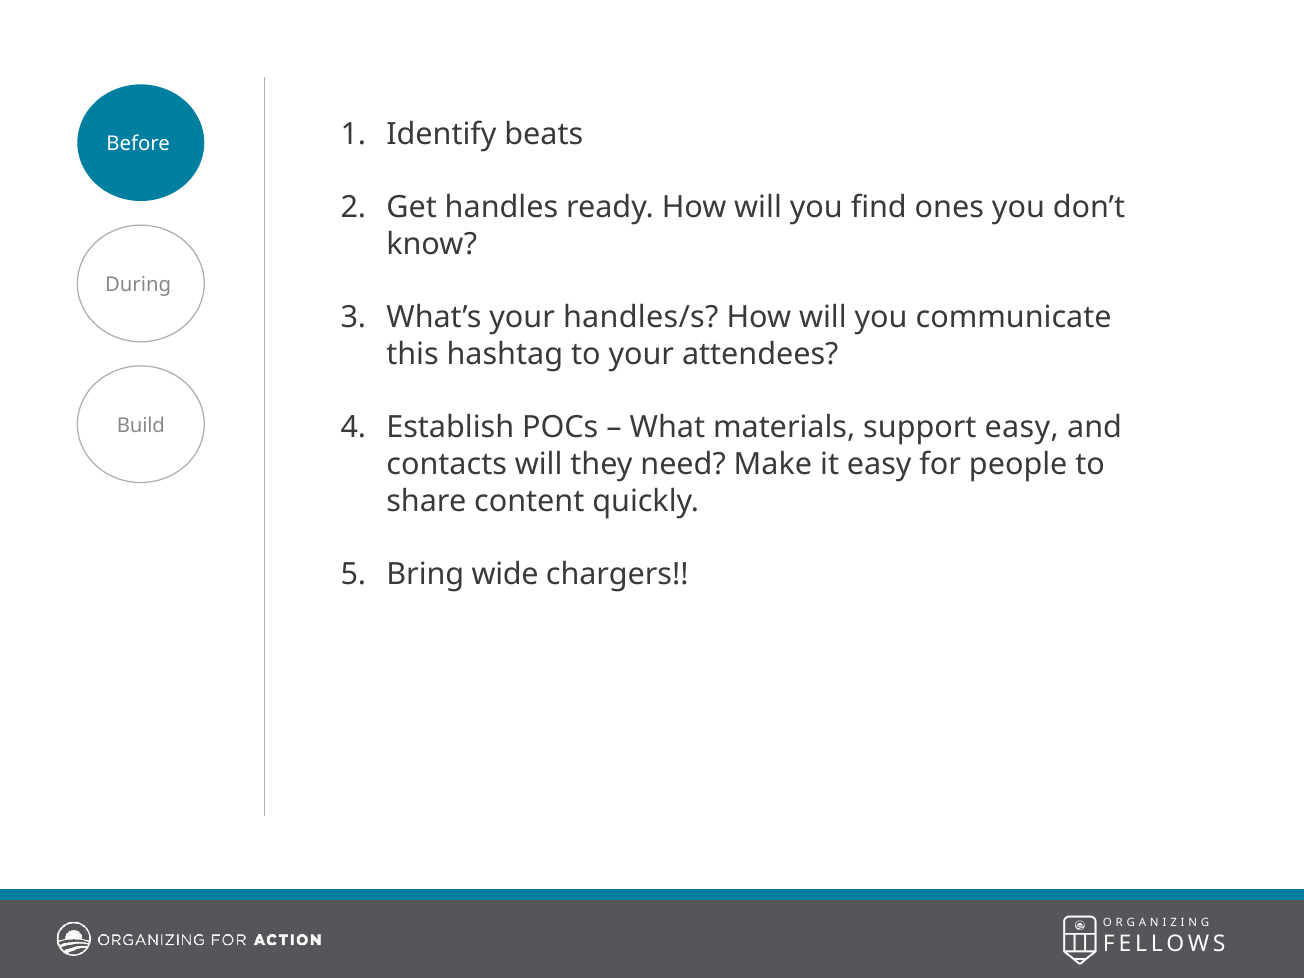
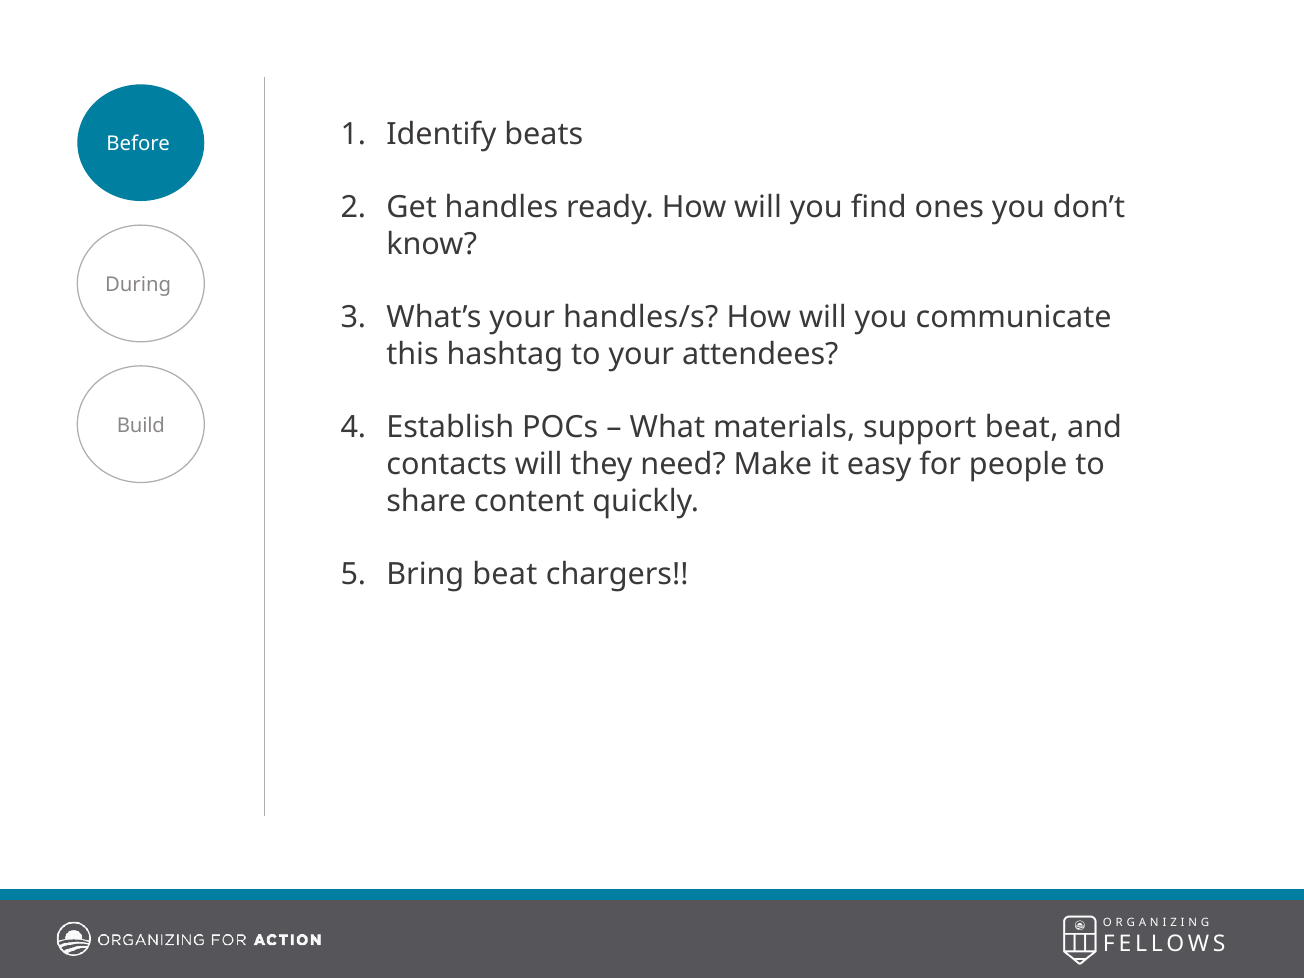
support easy: easy -> beat (1022, 428)
Bring wide: wide -> beat (505, 574)
